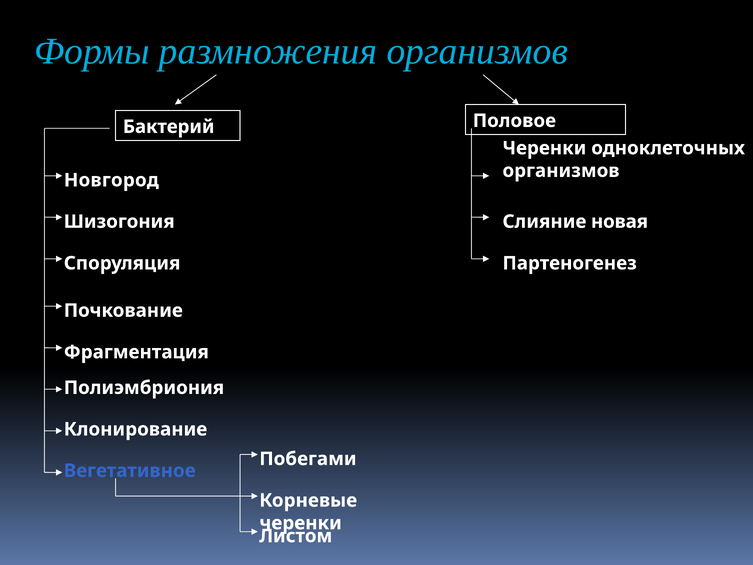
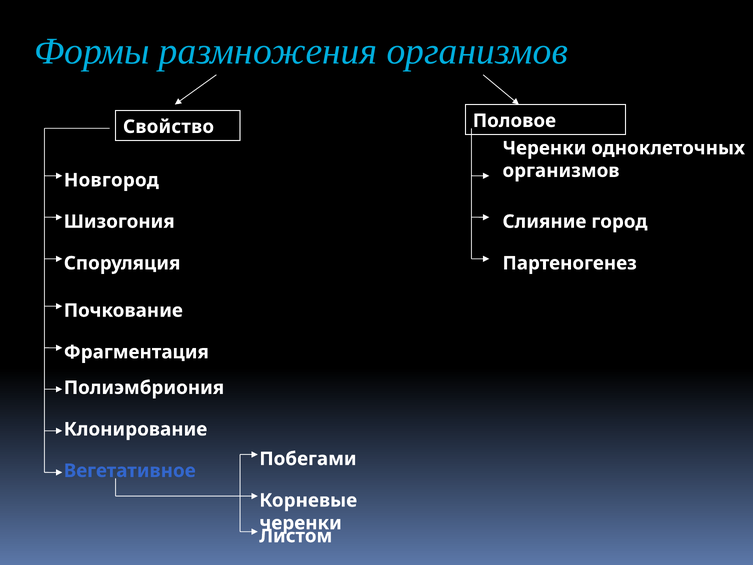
Бактерий: Бактерий -> Свойство (169, 127)
новая: новая -> город (619, 222)
